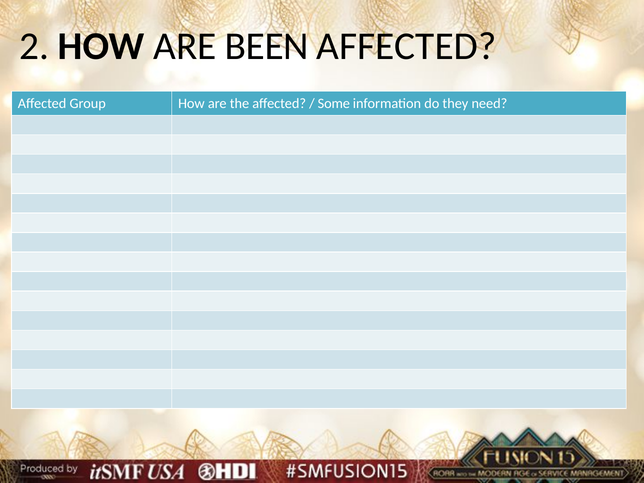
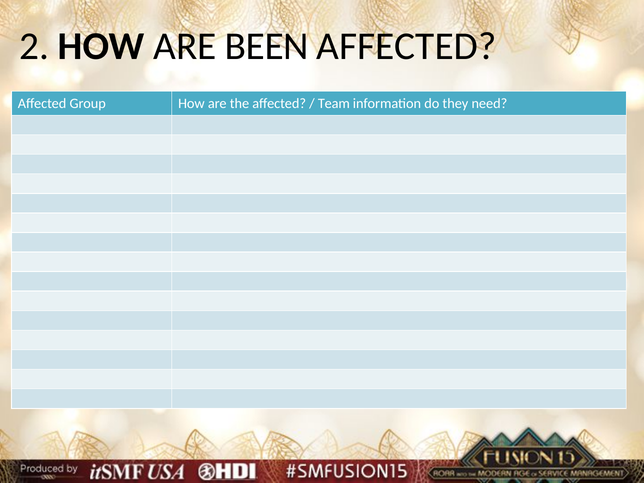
Some: Some -> Team (334, 103)
